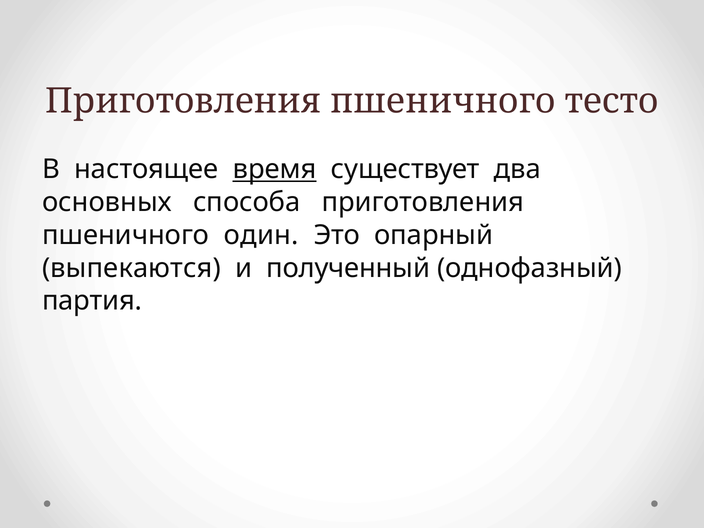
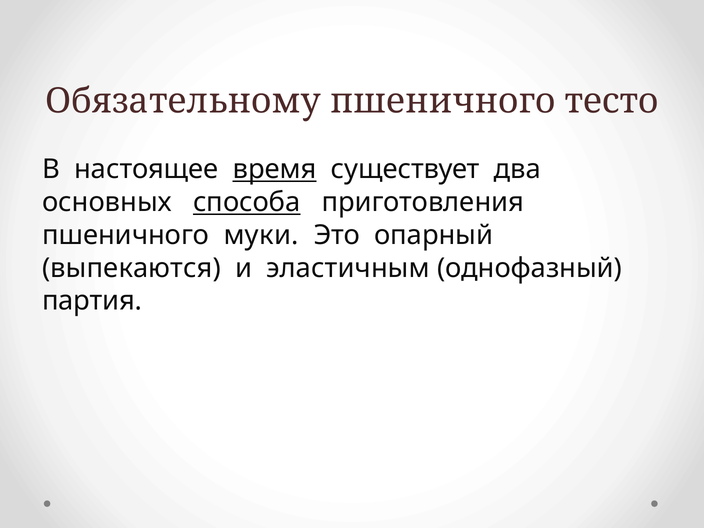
Приготовления: Приготовления -> Обязательному (183, 101)
способа underline: none -> present (247, 202)
один: один -> муки (261, 235)
полученный: полученный -> эластичным (348, 268)
